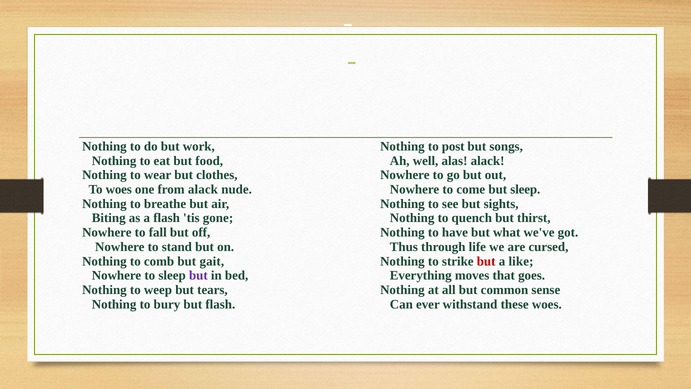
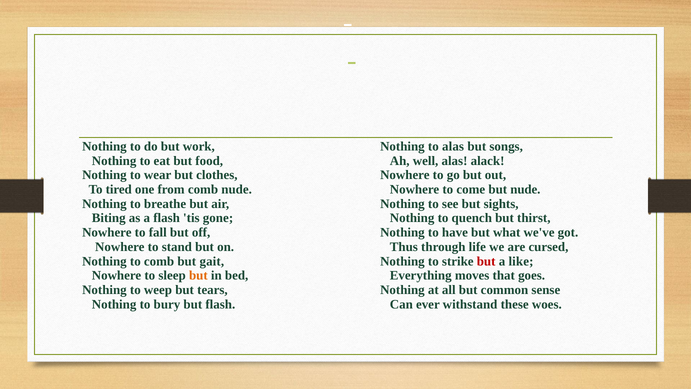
to post: post -> alas (453, 146)
To woes: woes -> tired (119, 189)
from аlack: аlack -> comb (203, 189)
but sleep: sleep -> nude (525, 189)
but colour: purple -> orange (198, 275)
